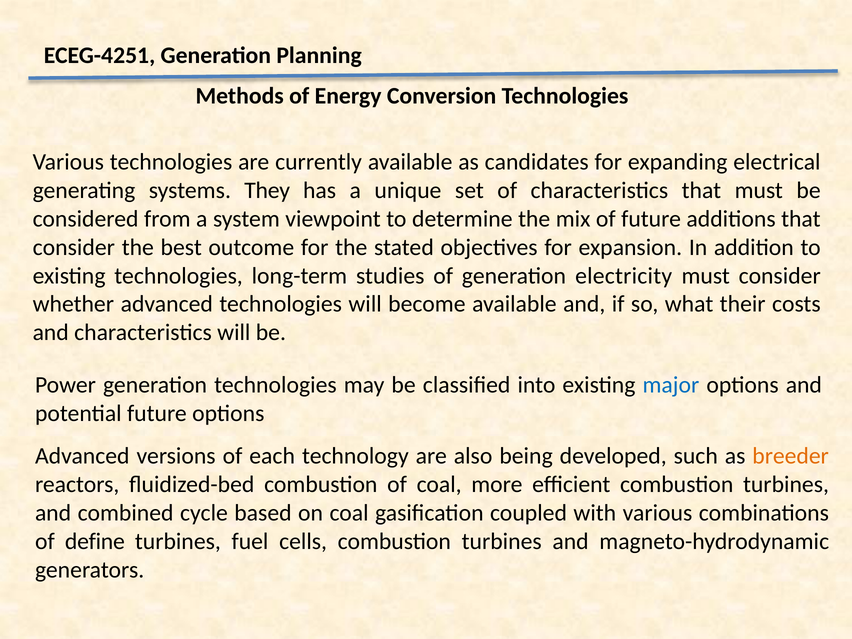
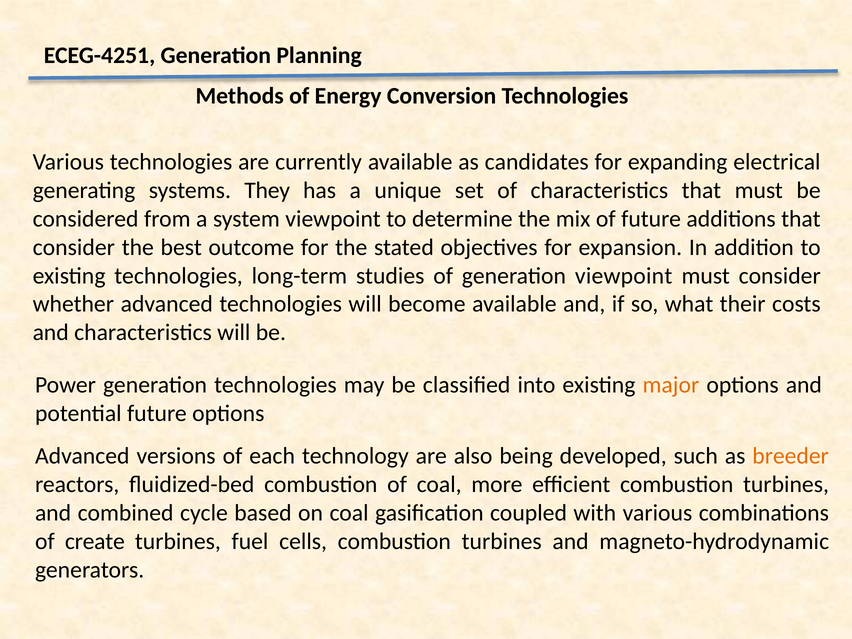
generation electricity: electricity -> viewpoint (624, 276)
major colour: blue -> orange (671, 385)
define: define -> create (95, 541)
